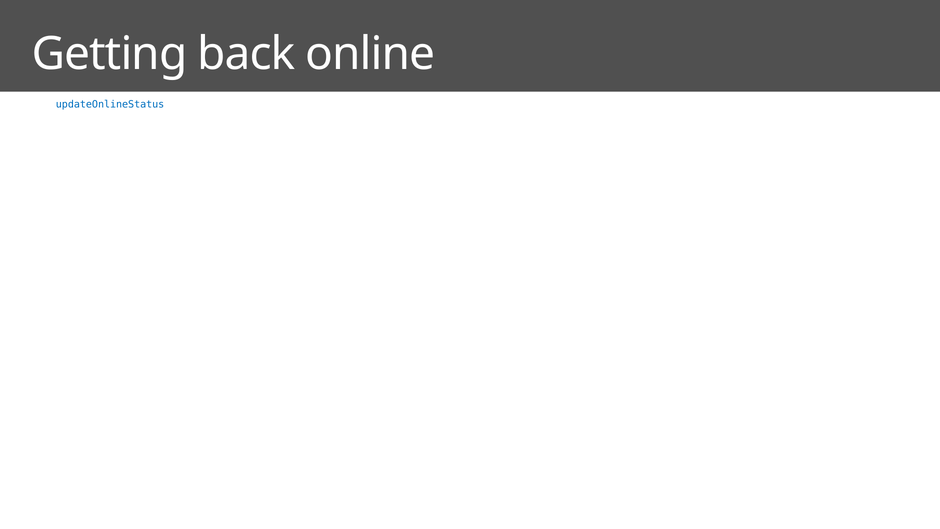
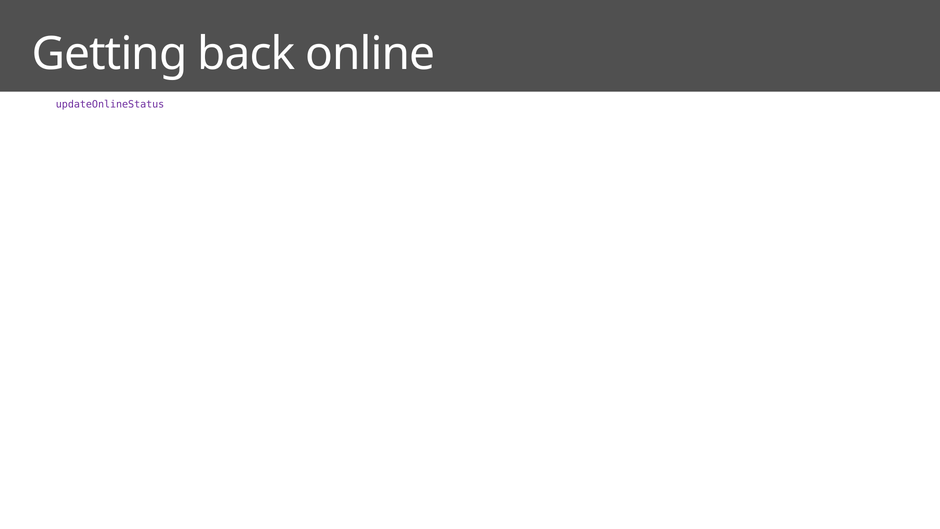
updateOnlineStatus colour: blue -> purple (110, 105)
